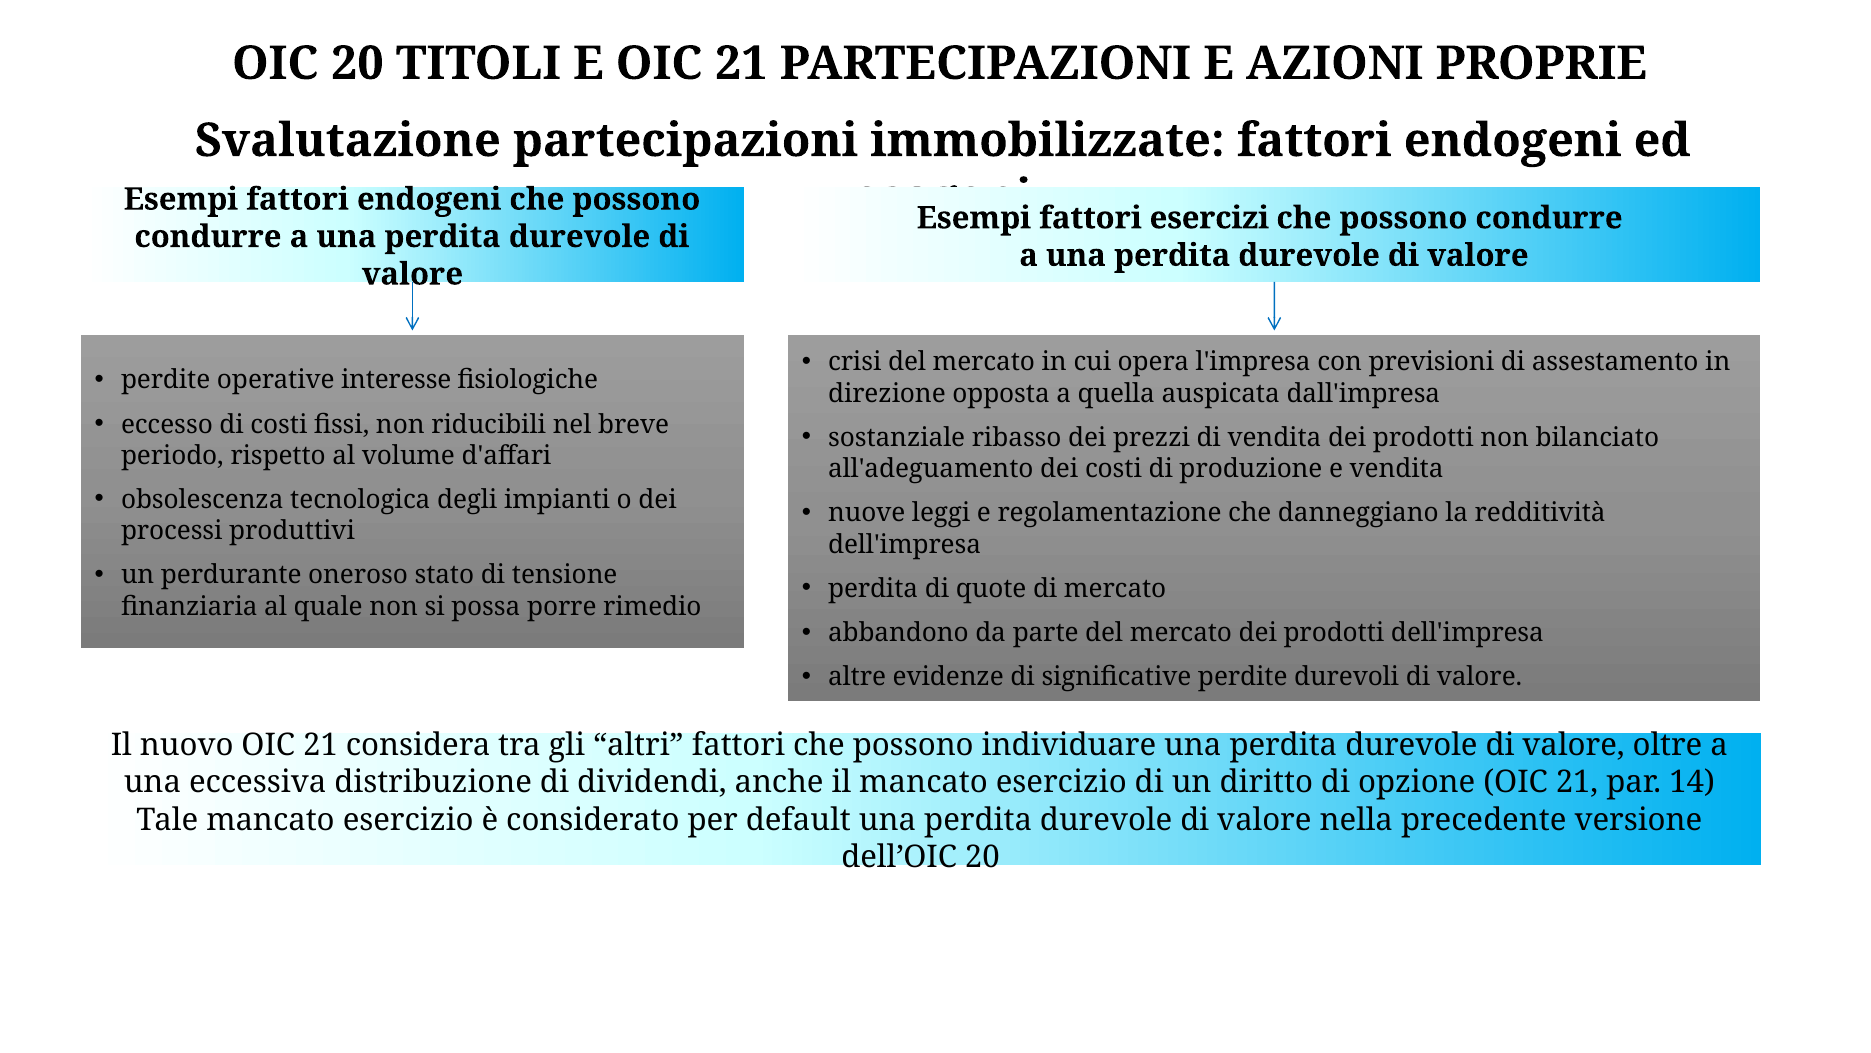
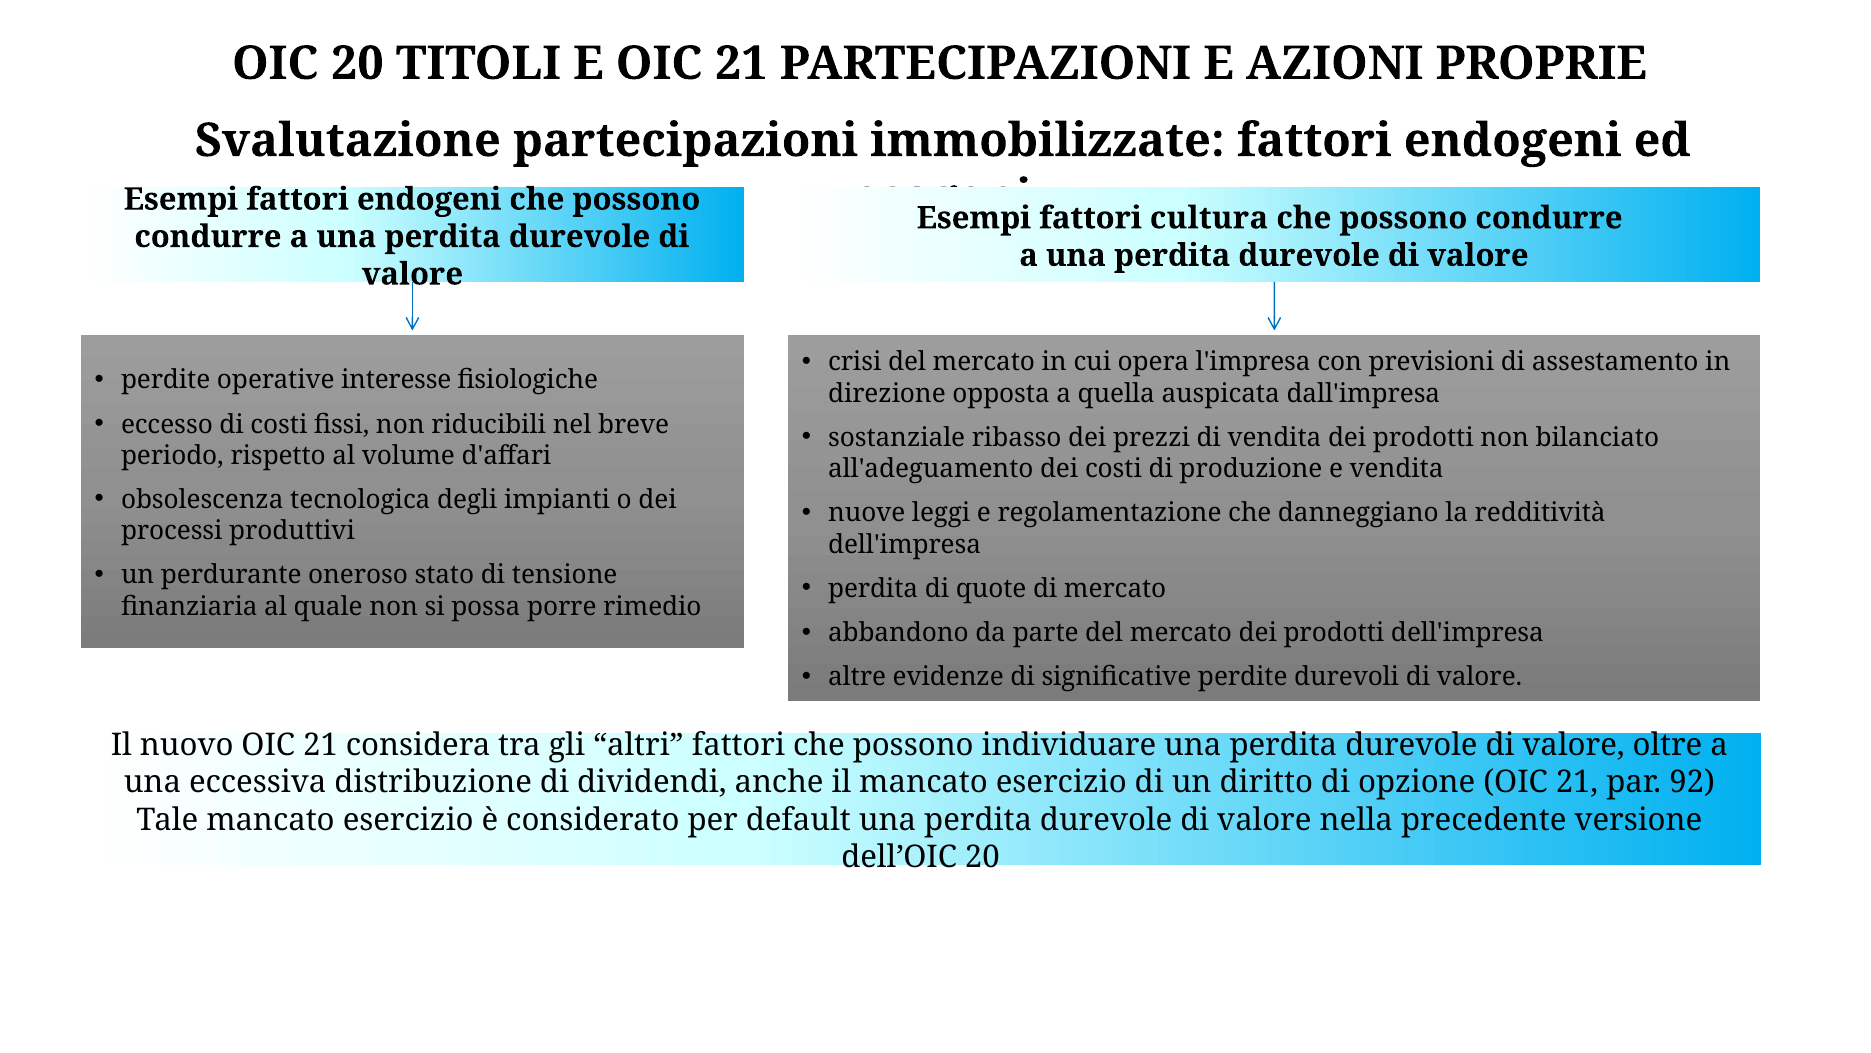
esercizi: esercizi -> cultura (1209, 218)
14: 14 -> 92 (1692, 782)
